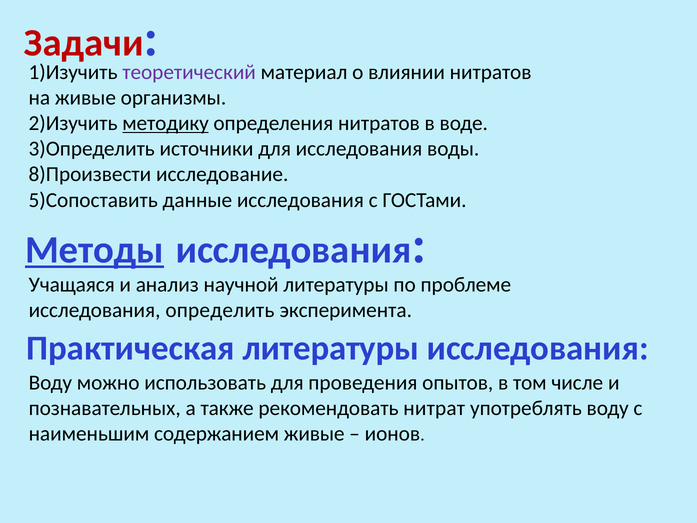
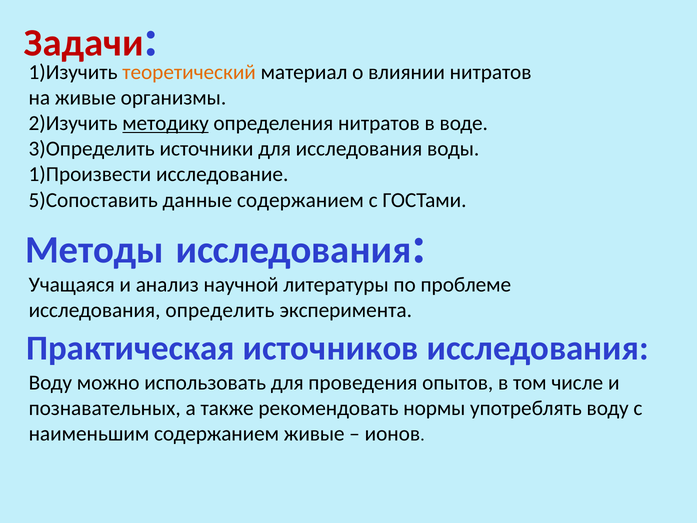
теоретический colour: purple -> orange (189, 72)
8)Произвести: 8)Произвести -> 1)Произвести (90, 174)
данные исследования: исследования -> содержанием (300, 200)
Методы underline: present -> none (94, 250)
Практическая литературы: литературы -> источников (331, 348)
нитрат: нитрат -> нормы (434, 408)
